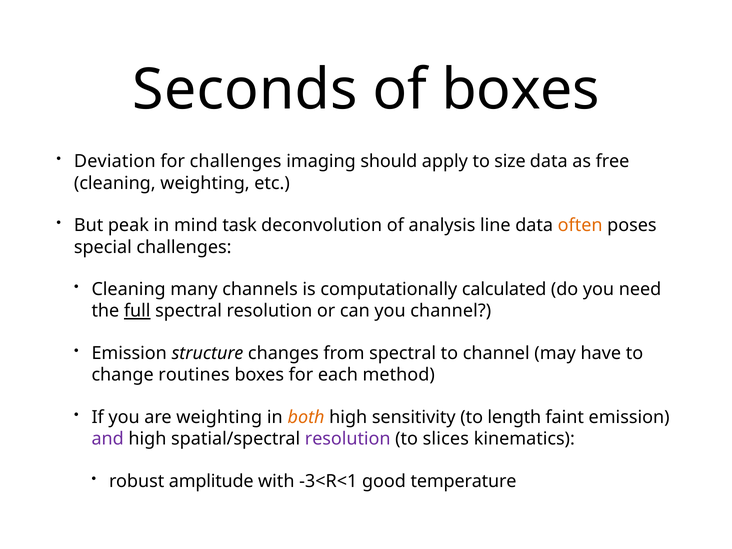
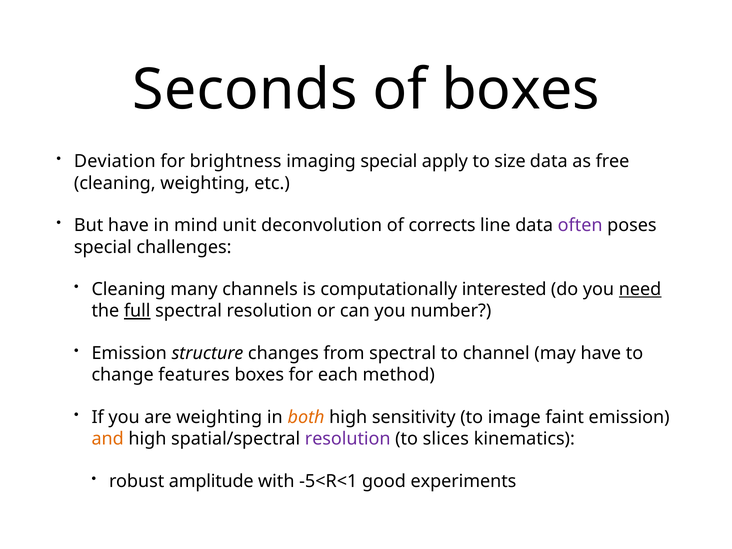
for challenges: challenges -> brightness (236, 161)
imaging should: should -> special (389, 161)
But peak: peak -> have (128, 225)
task: task -> unit (239, 225)
analysis: analysis -> corrects (442, 225)
often colour: orange -> purple (580, 225)
calculated: calculated -> interested (504, 289)
need underline: none -> present (640, 289)
you channel: channel -> number (451, 311)
routines: routines -> features (194, 375)
length: length -> image (514, 417)
and colour: purple -> orange (108, 439)
-3<R<1: -3<R<1 -> -5<R<1 (328, 481)
temperature: temperature -> experiments (463, 481)
